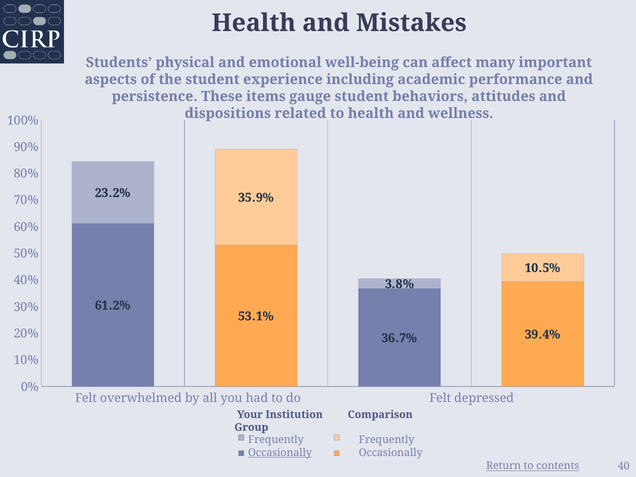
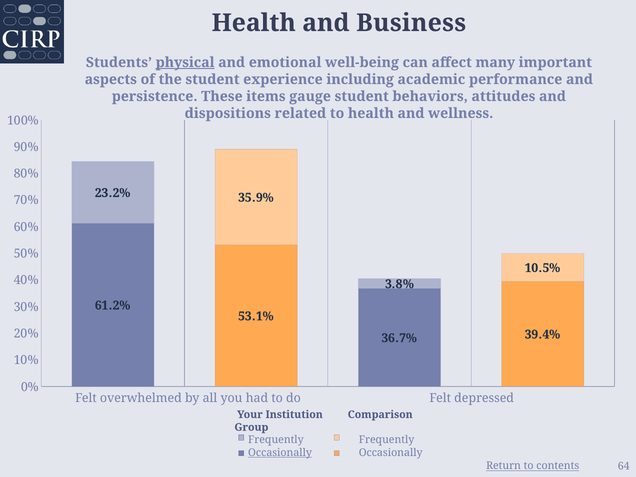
Mistakes: Mistakes -> Business (411, 23)
physical underline: none -> present (185, 62)
40: 40 -> 64 (624, 466)
